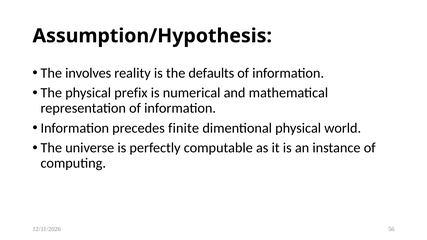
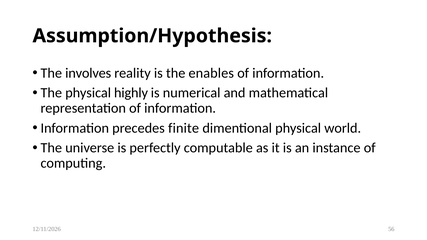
defaults: defaults -> enables (211, 73)
prefix: prefix -> highly (131, 93)
